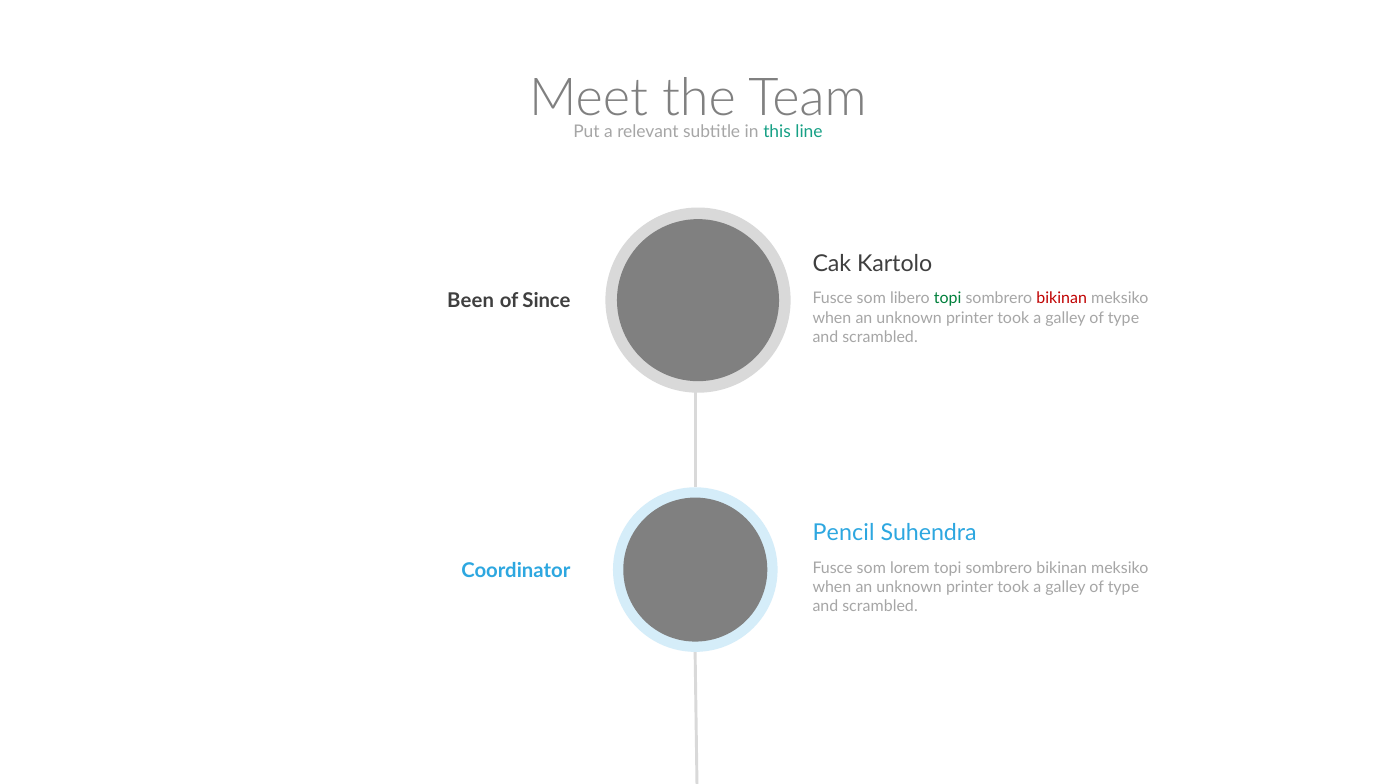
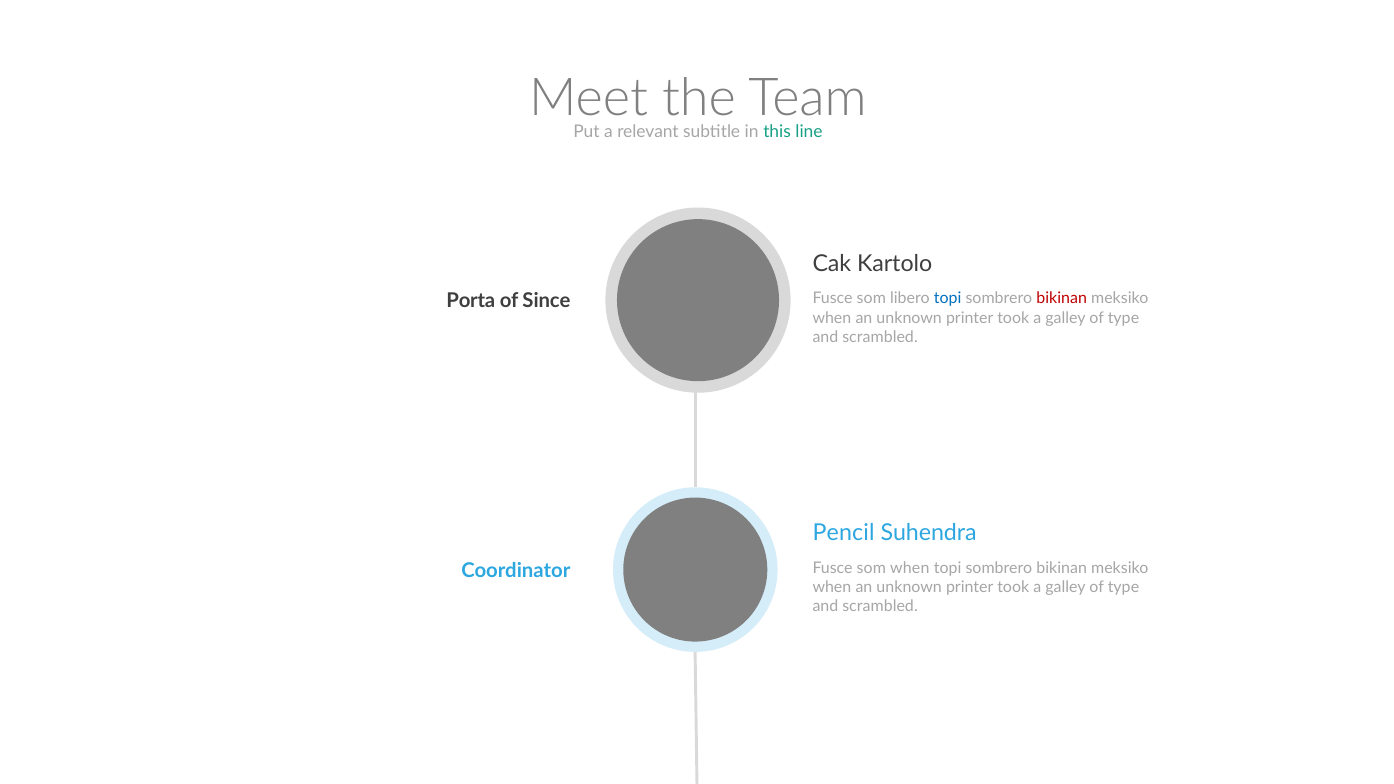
topi colour: green -> blue (948, 299)
Been: Been -> Porta (471, 301)
som lorem: lorem -> when (910, 568)
